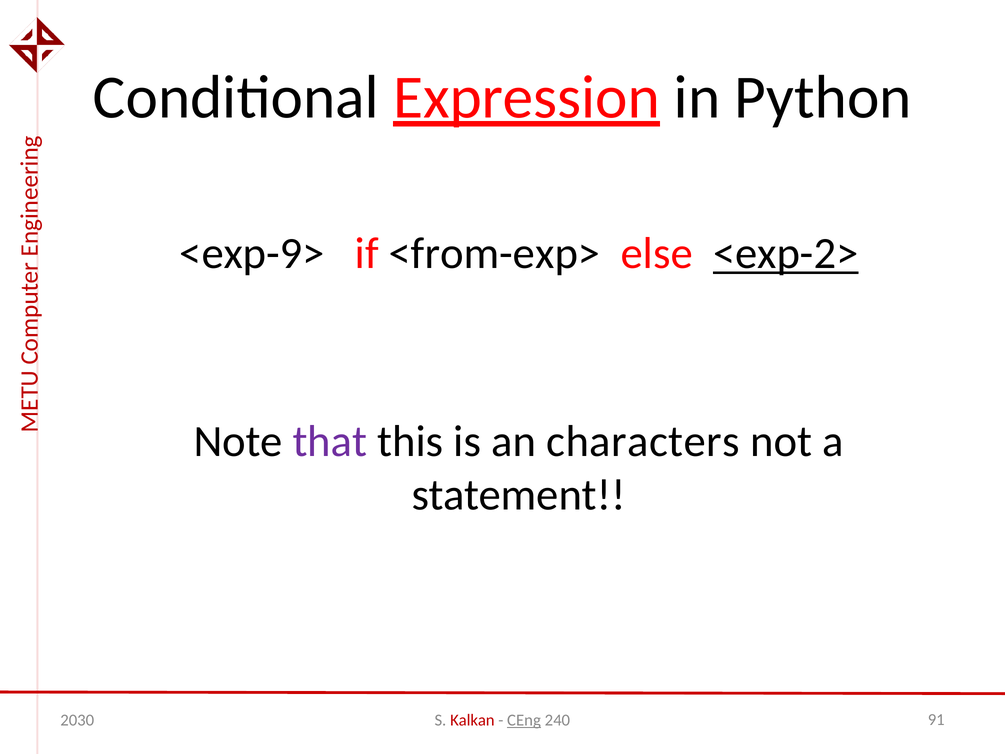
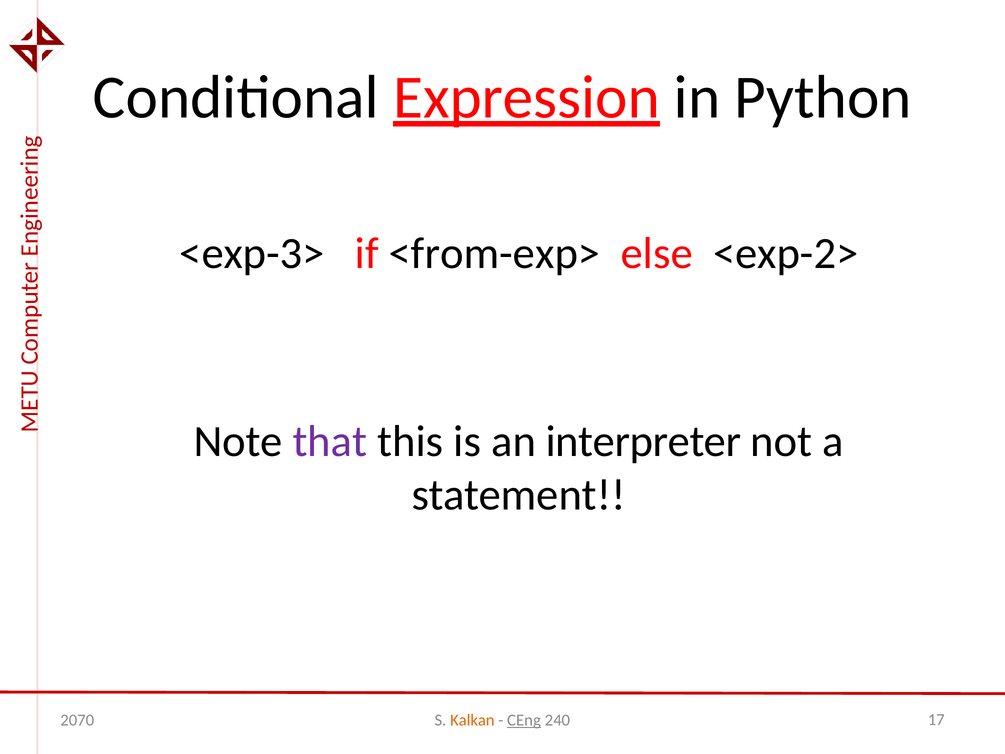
<exp-9>: <exp-9> -> <exp-3> (252, 254)
<exp-2> underline: present -> none (786, 254)
characters: characters -> interpreter (643, 441)
2030: 2030 -> 2070 (77, 720)
Kalkan colour: red -> orange (472, 720)
91: 91 -> 17 (936, 720)
